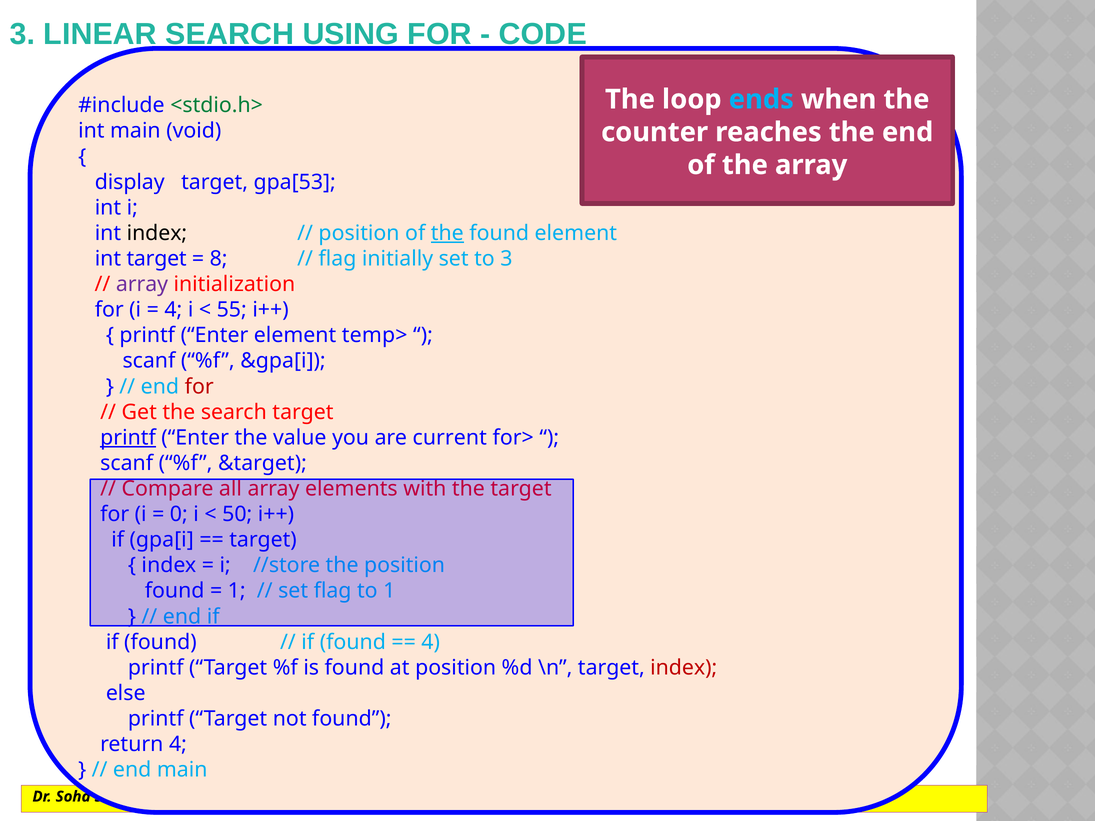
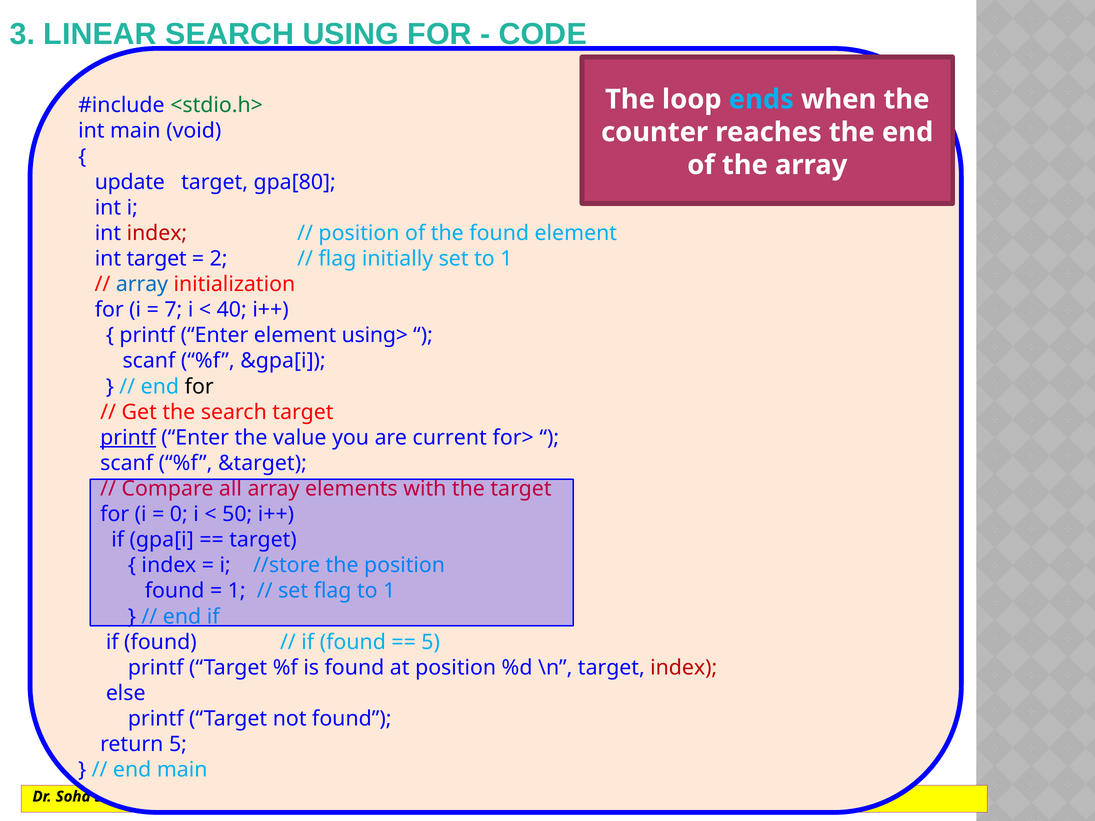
display: display -> update (130, 182)
gpa[53: gpa[53 -> gpa[80 (295, 182)
index colour: black -> red (157, 233)
the underline: present -> none (447, 233)
8: 8 -> 2 (219, 259)
set to 3: 3 -> 1 (506, 259)
array colour: purple -> blue (142, 284)
4: 4 -> 7 (173, 310)
55: 55 -> 40 (232, 310)
temp>: temp> -> using> (375, 335)
for colour: red -> black (199, 387)
4: 4 -> 5 (431, 642)
return 4: 4 -> 5 (178, 745)
